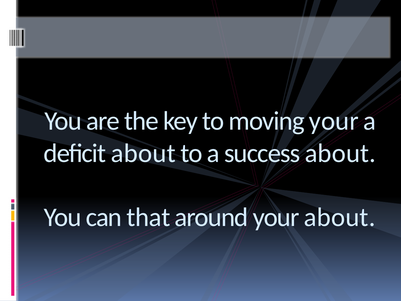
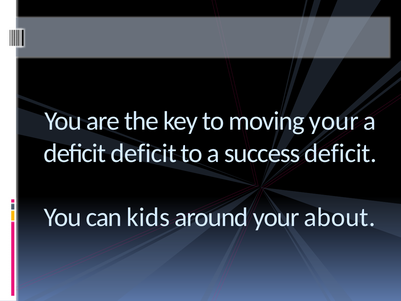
deficit about: about -> deficit (144, 153)
success about: about -> deficit (341, 153)
that: that -> kids (148, 217)
